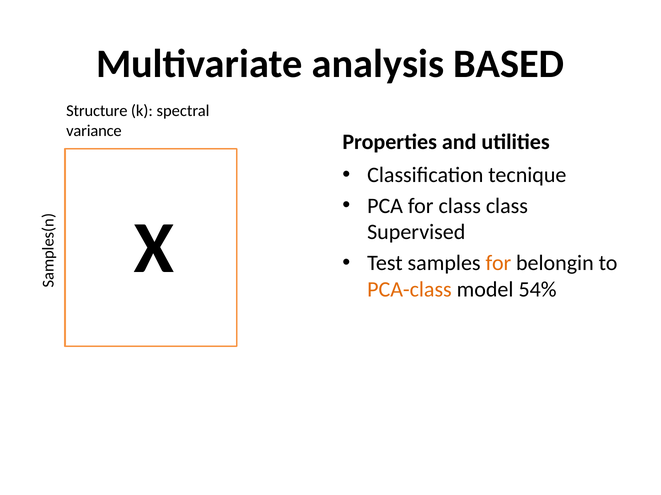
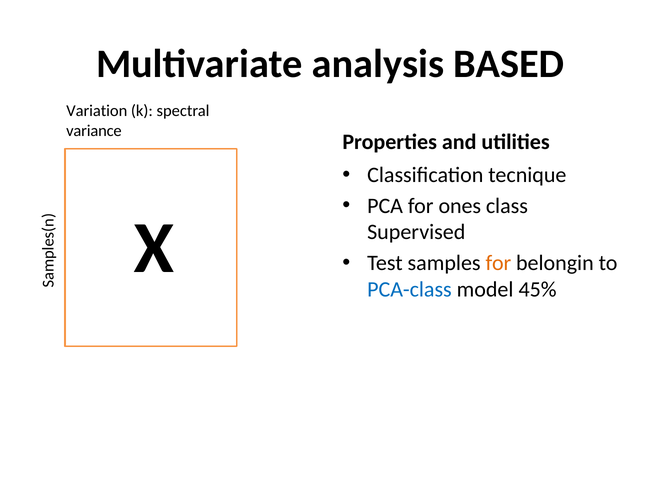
Structure: Structure -> Variation (97, 111)
for class: class -> ones (460, 206)
PCA-class colour: orange -> blue (409, 290)
54%: 54% -> 45% (538, 290)
